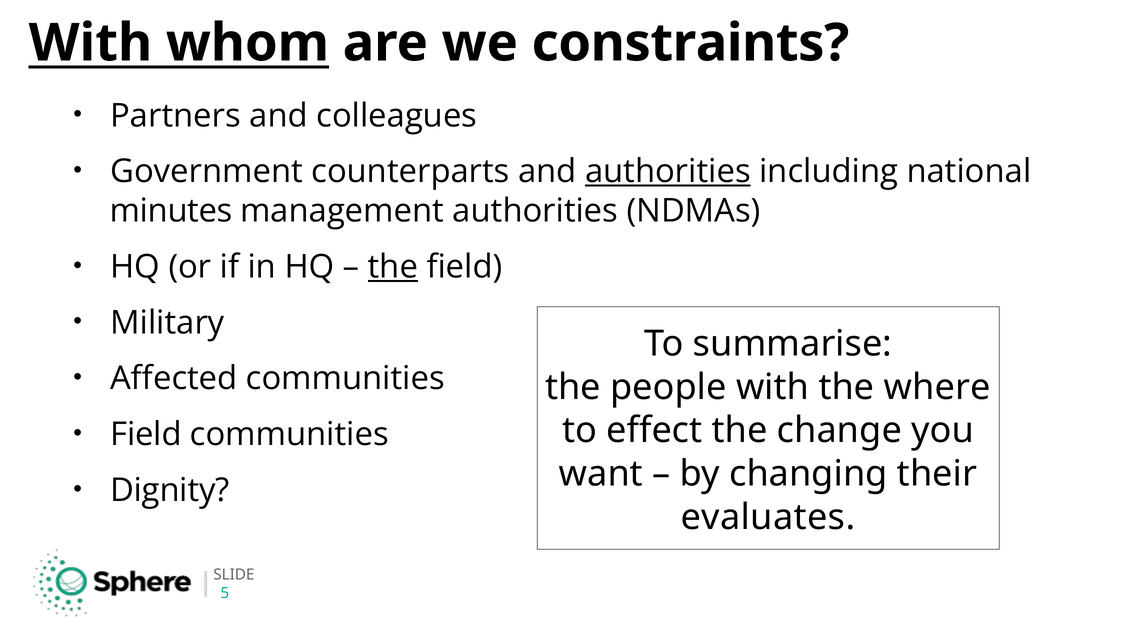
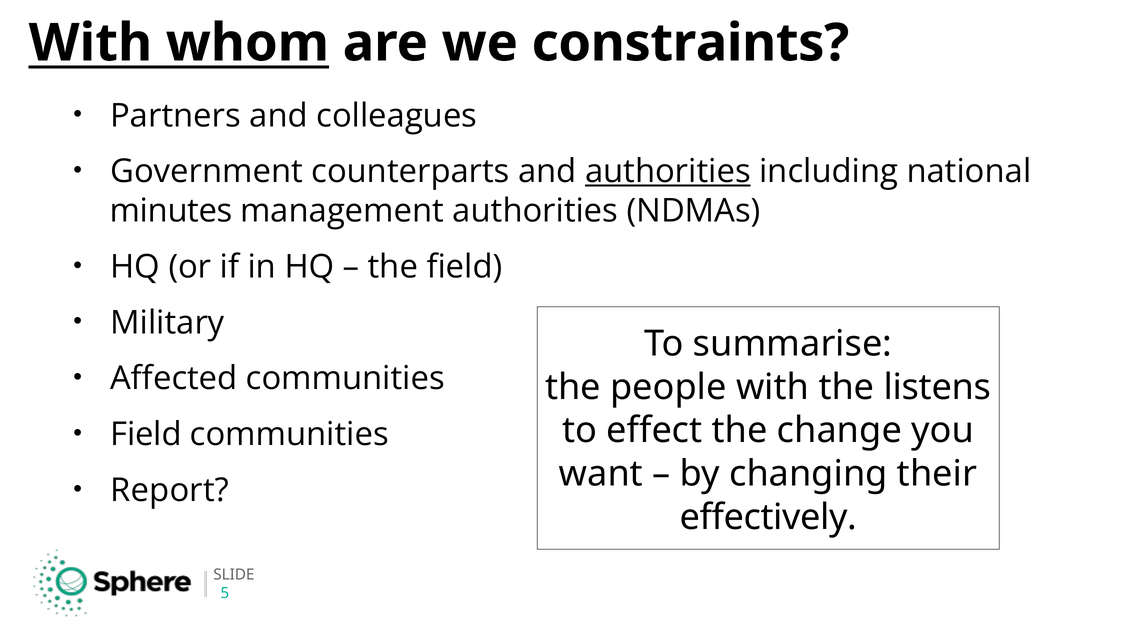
the underline: present -> none (393, 267)
where: where -> listens (937, 387)
Dignity: Dignity -> Report (170, 490)
evaluates: evaluates -> effectively (768, 517)
